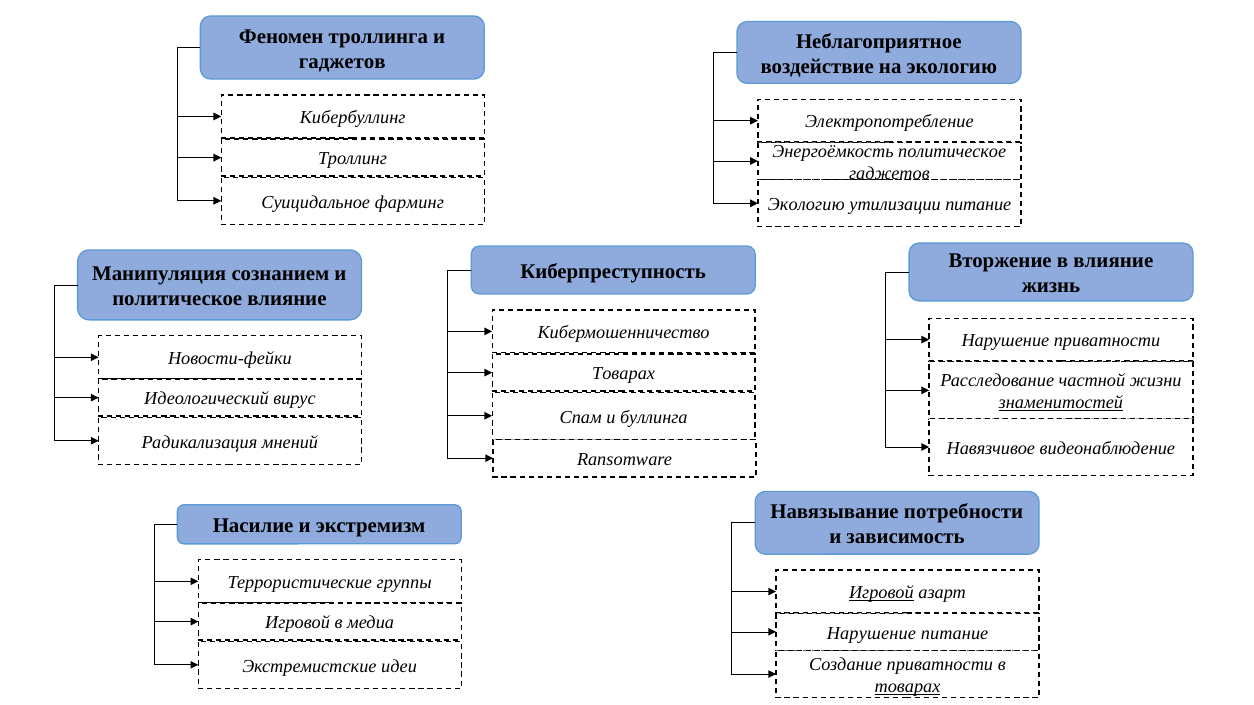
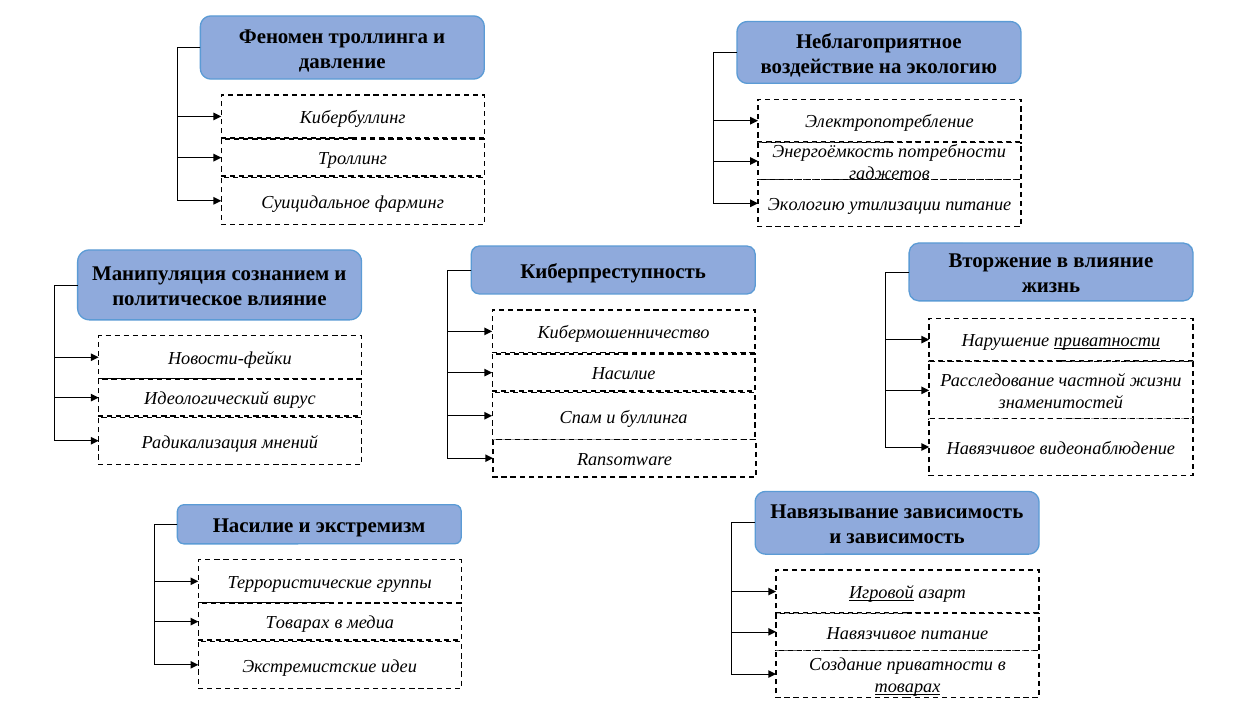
гаджетов: гаджетов -> давление (342, 61)
Энергоёмкость политическое: политическое -> потребности (952, 151)
приватности underline: none -> present (1107, 341)
Товарах: Товарах -> Насилие (624, 374)
знаменитостей underline: present -> none (1061, 403)
Навязывание потребности: потребности -> зависимость (964, 512)
Игровой: Игровой -> Товарах (297, 623)
Нарушение: Нарушение -> Навязчивое (871, 633)
